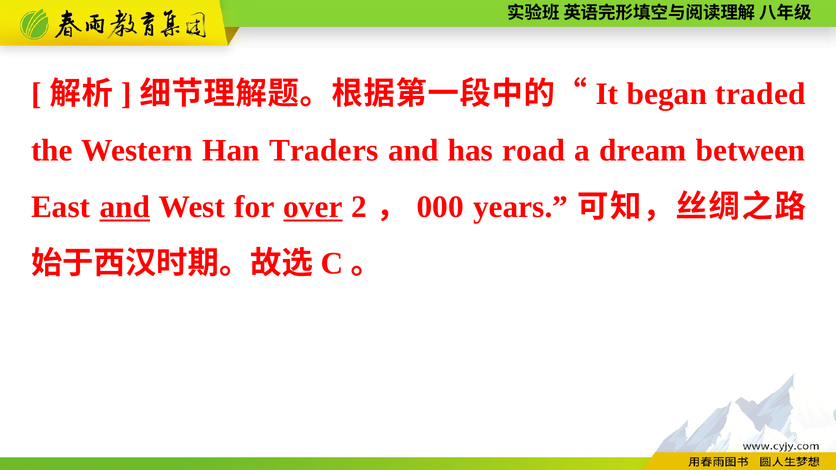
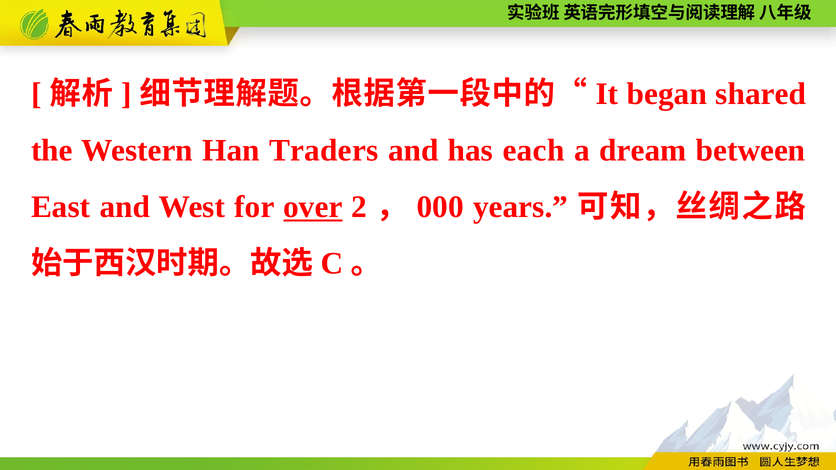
traded: traded -> shared (761, 94)
road: road -> each (534, 151)
and underline: present -> none (125, 207)
